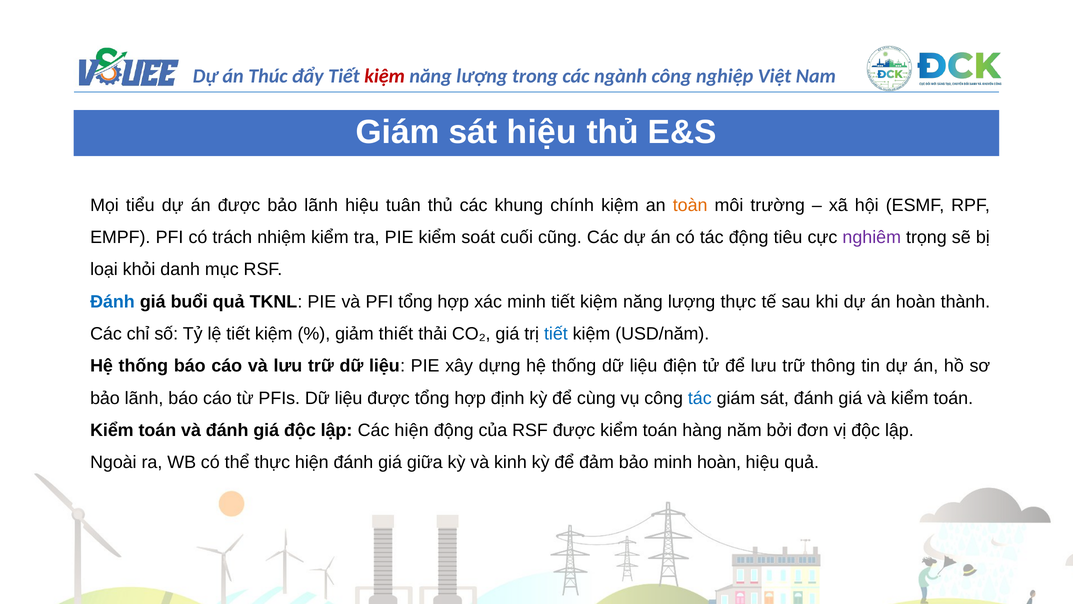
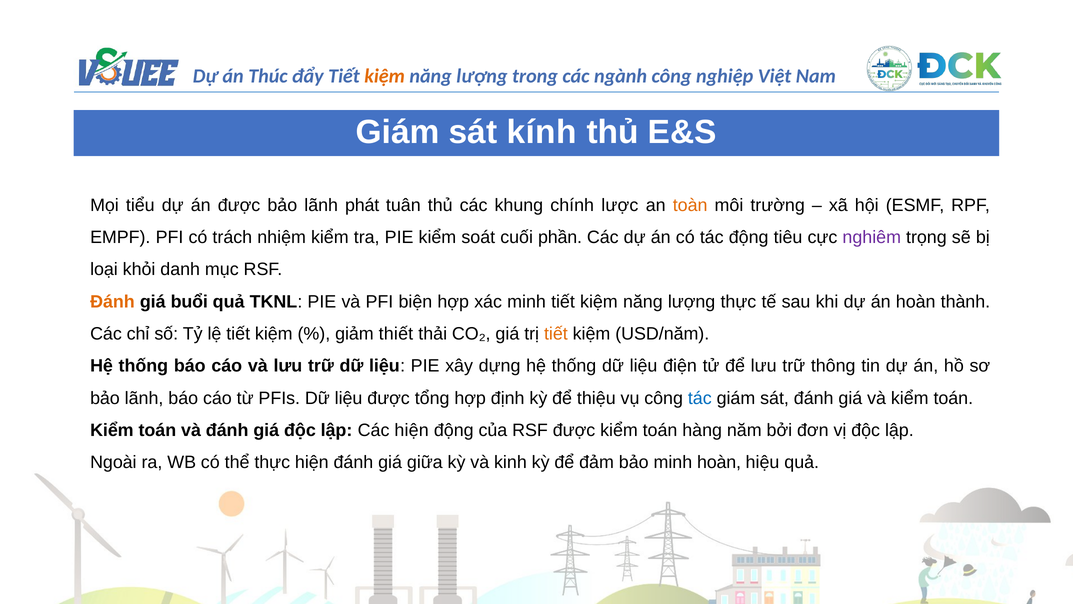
kiệm colour: red -> orange (385, 76)
sát hiệu: hiệu -> kính (542, 132)
lãnh hiệu: hiệu -> phát (362, 205)
chính kiệm: kiệm -> lược (620, 205)
cũng: cũng -> phần (560, 237)
Đánh colour: blue -> orange (112, 301)
PFI tổng: tổng -> biện (415, 301)
tiết colour: blue -> orange (556, 334)
cùng: cùng -> thiệu (596, 398)
